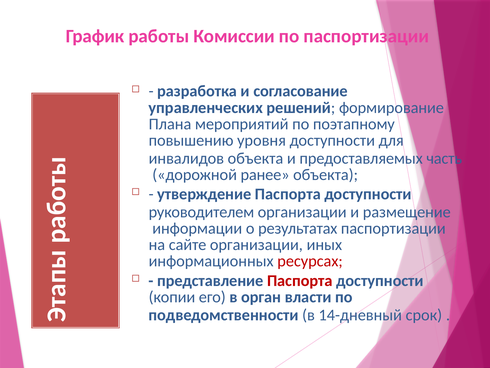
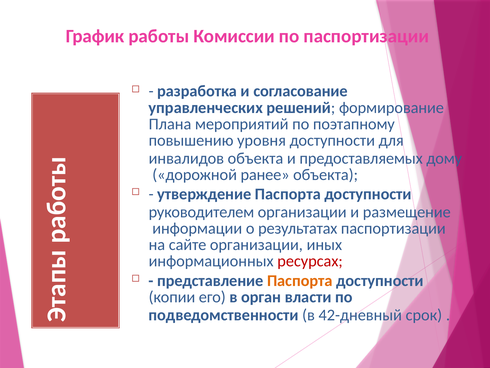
часть: часть -> дому (444, 158)
Паспорта colour: red -> orange (300, 280)
14-дневный: 14-дневный -> 42-дневный (360, 315)
